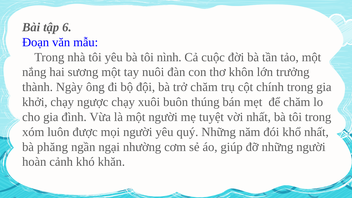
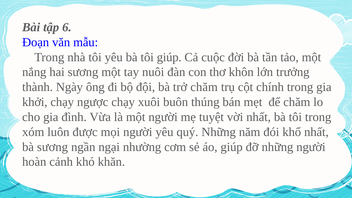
tôi nình: nình -> giúp (169, 57)
bà phăng: phăng -> sương (52, 147)
